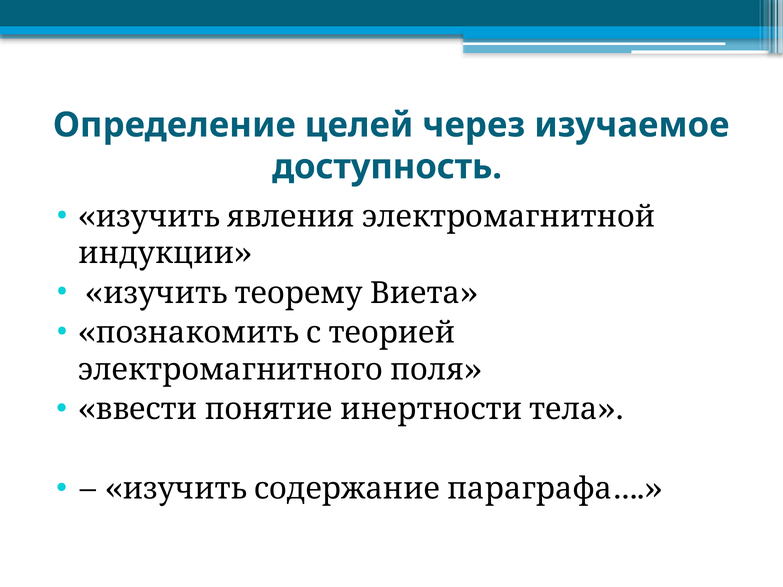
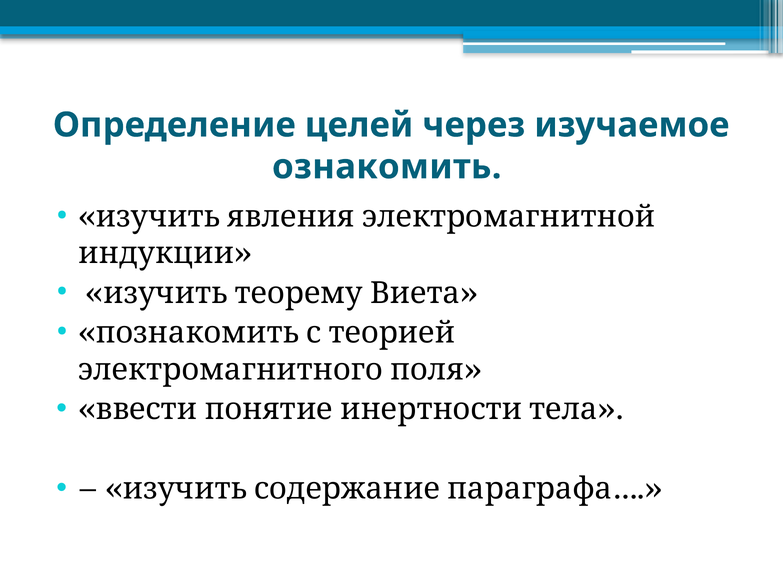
доступность: доступность -> ознакомить (387, 167)
